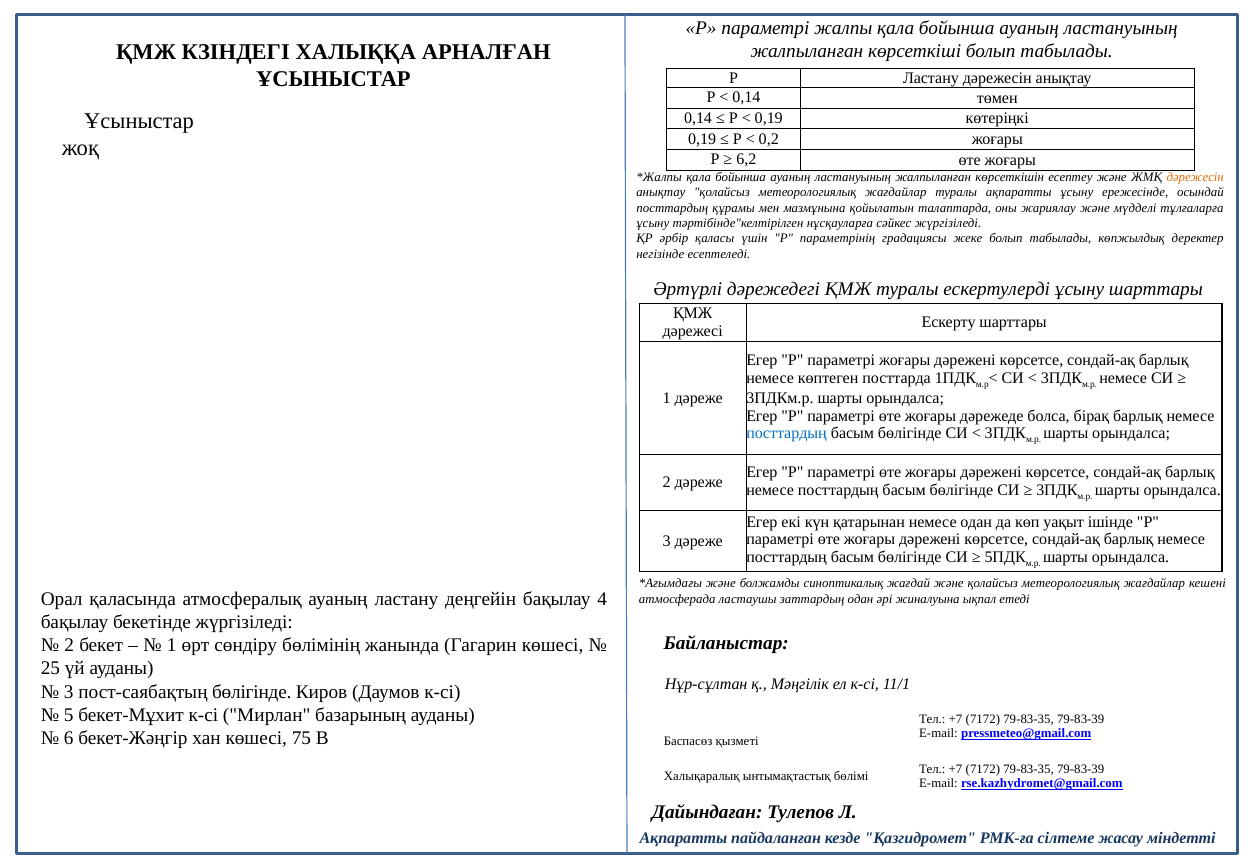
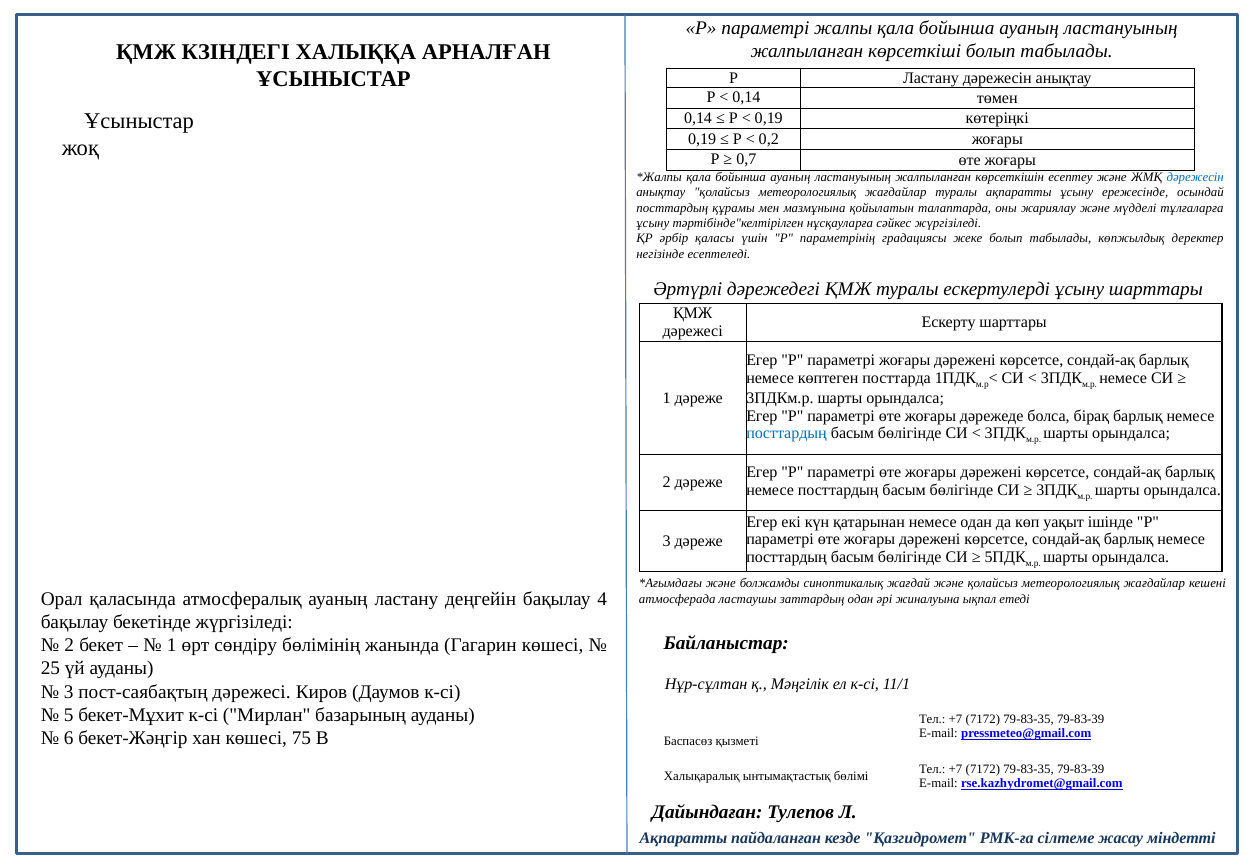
6,2: 6,2 -> 0,7 (746, 160)
дәрежесін colour: orange -> blue (1195, 177)
пост-саябақтың бөлігінде: бөлігінде -> дәрежесі (252, 692)
